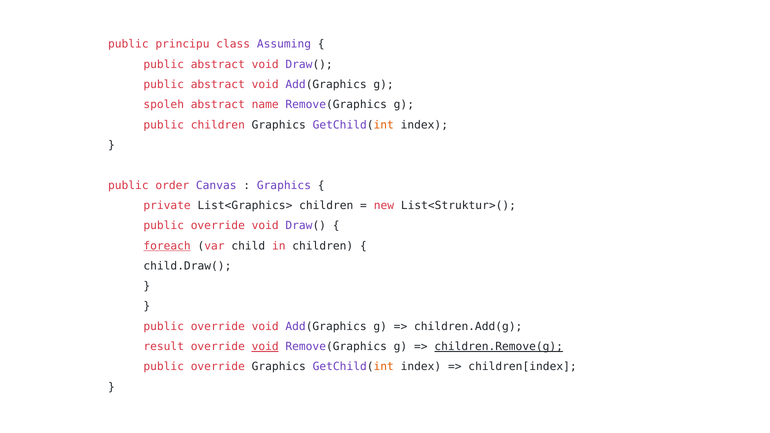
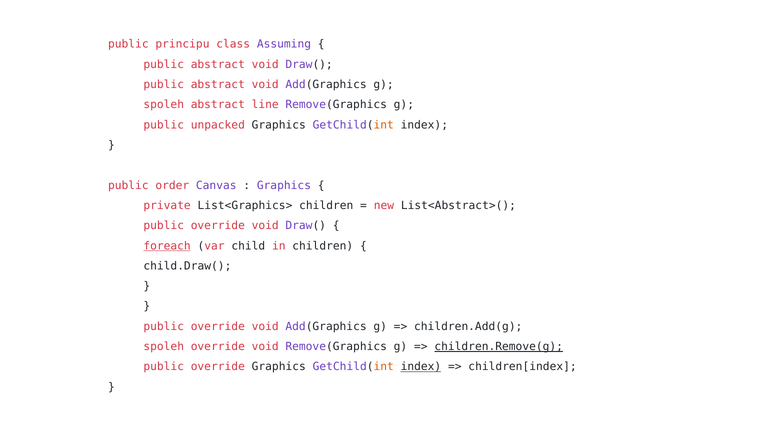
name: name -> line (265, 105)
public children: children -> unpacked (218, 125)
List<Struktur>(: List<Struktur>( -> List<Abstract>( (458, 206)
result: result -> spoleh (164, 347)
void underline: present -> none (265, 347)
index underline: none -> present (421, 367)
